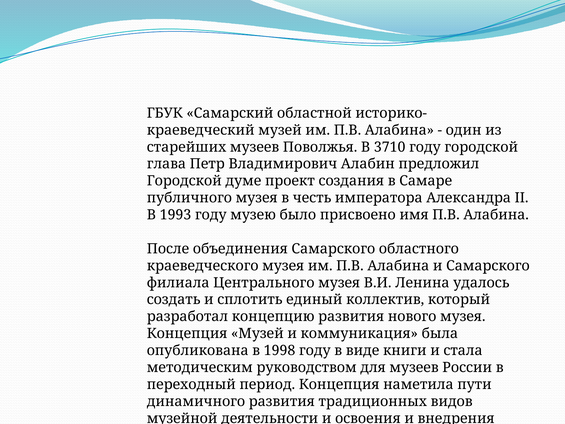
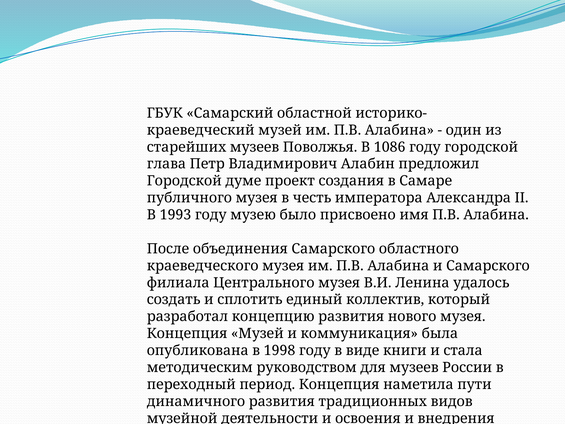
3710: 3710 -> 1086 (390, 147)
